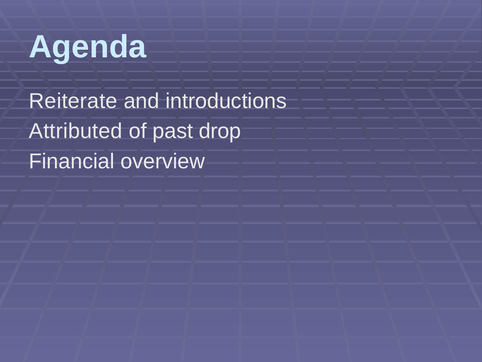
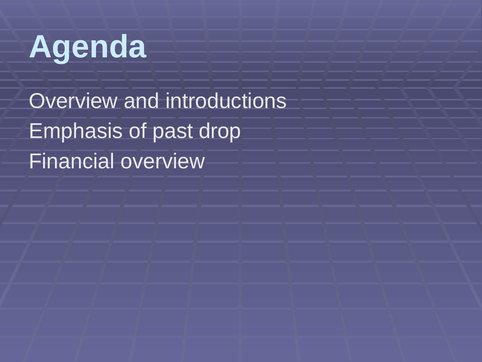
Reiterate: Reiterate -> Overview (73, 101)
Attributed: Attributed -> Emphasis (76, 131)
